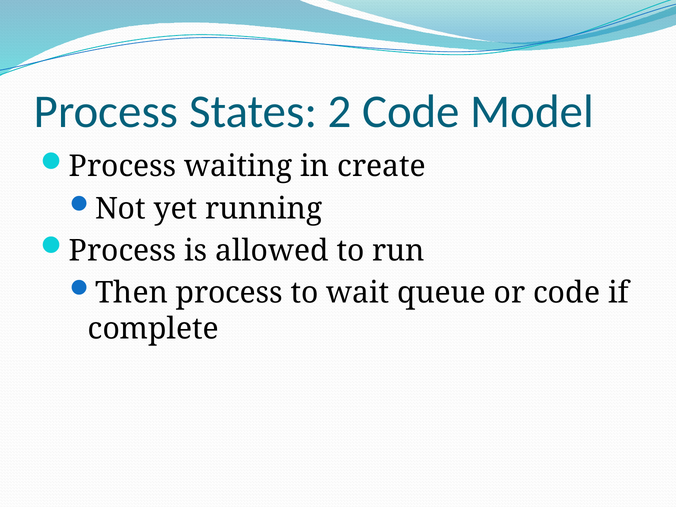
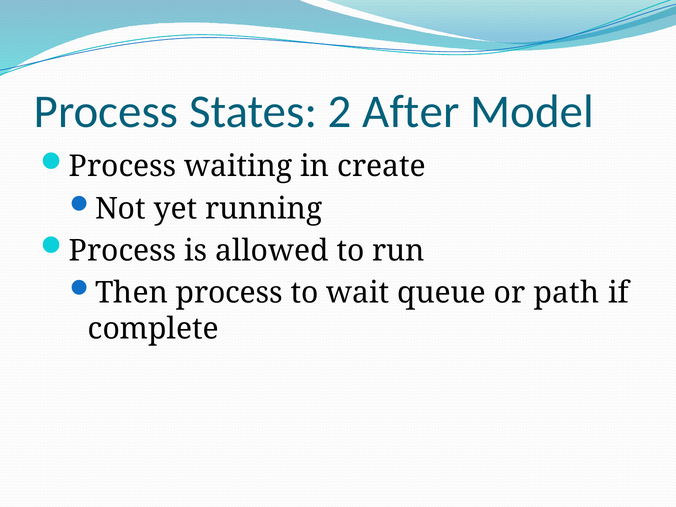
2 Code: Code -> After (411, 112)
or code: code -> path (566, 293)
